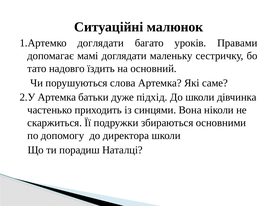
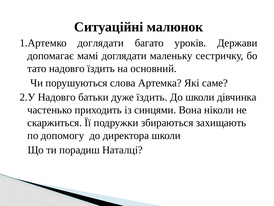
Правами: Правами -> Держави (237, 43)
2.У Артемка: Артемка -> Надовго (57, 97)
дуже підхід: підхід -> їздить (152, 97)
основними: основними -> захищають (221, 122)
